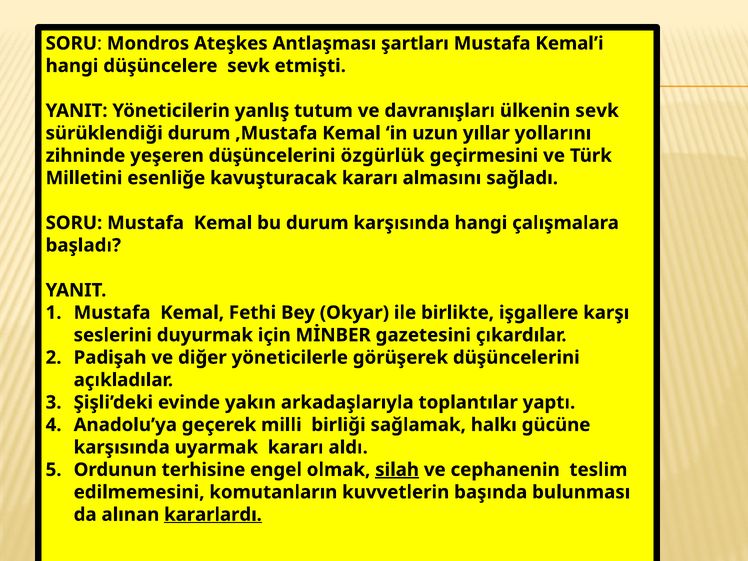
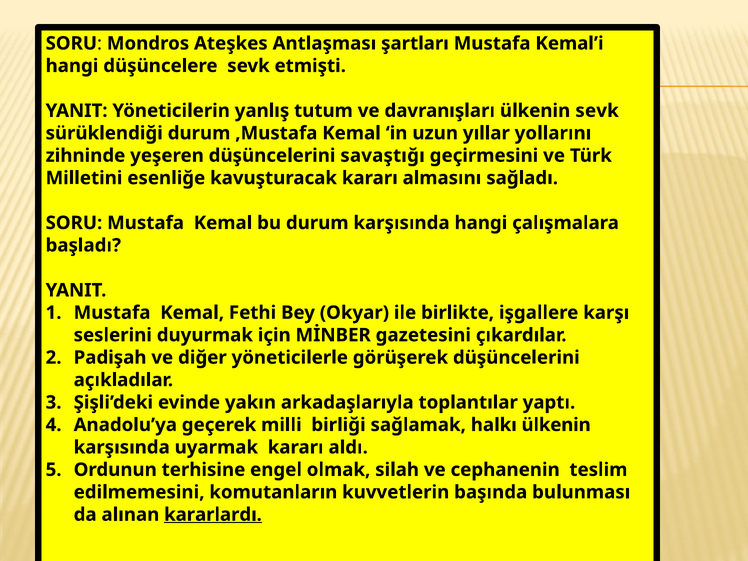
özgürlük: özgürlük -> savaştığı (383, 156)
halkı gücüne: gücüne -> ülkenin (556, 425)
silah underline: present -> none (397, 470)
